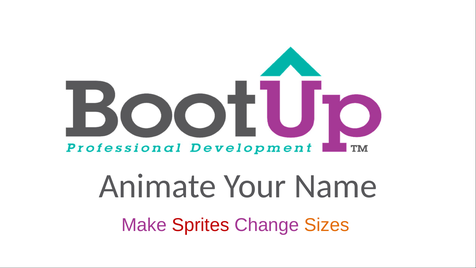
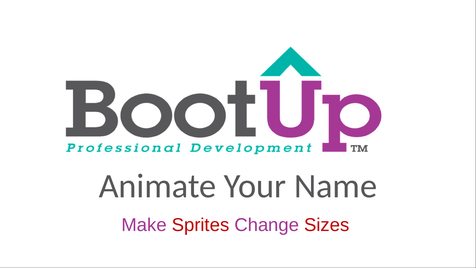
Sizes colour: orange -> red (327, 225)
